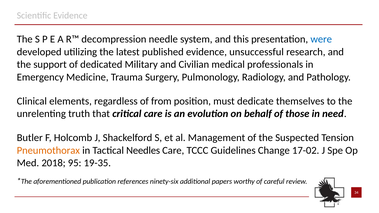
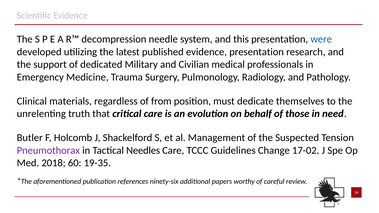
evidence unsuccessful: unsuccessful -> presentation (257, 52)
elements: elements -> materials (71, 101)
Pneumothorax colour: orange -> purple (48, 150)
95: 95 -> 60 (75, 163)
